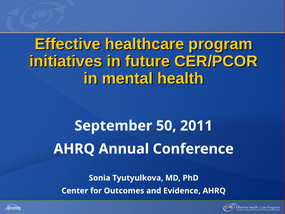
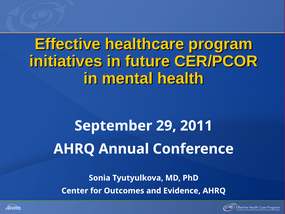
50: 50 -> 29 (166, 126)
